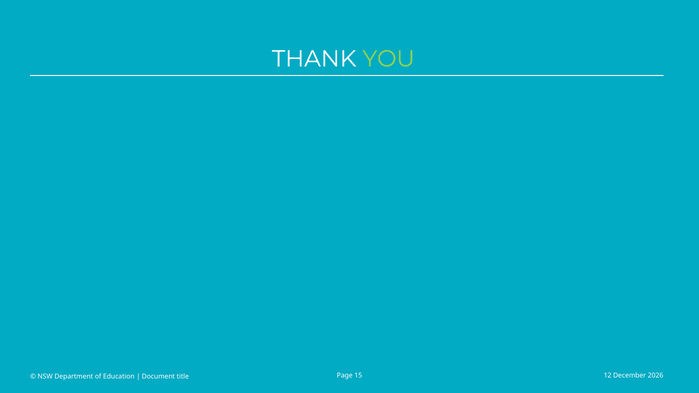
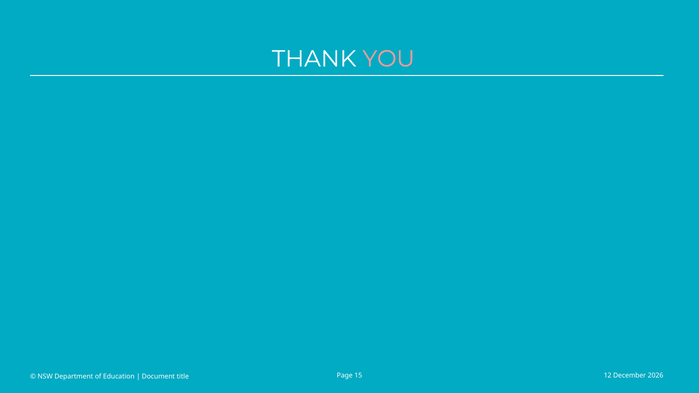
YOU colour: light green -> pink (389, 59)
